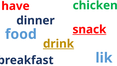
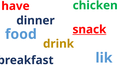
drink underline: present -> none (59, 44)
